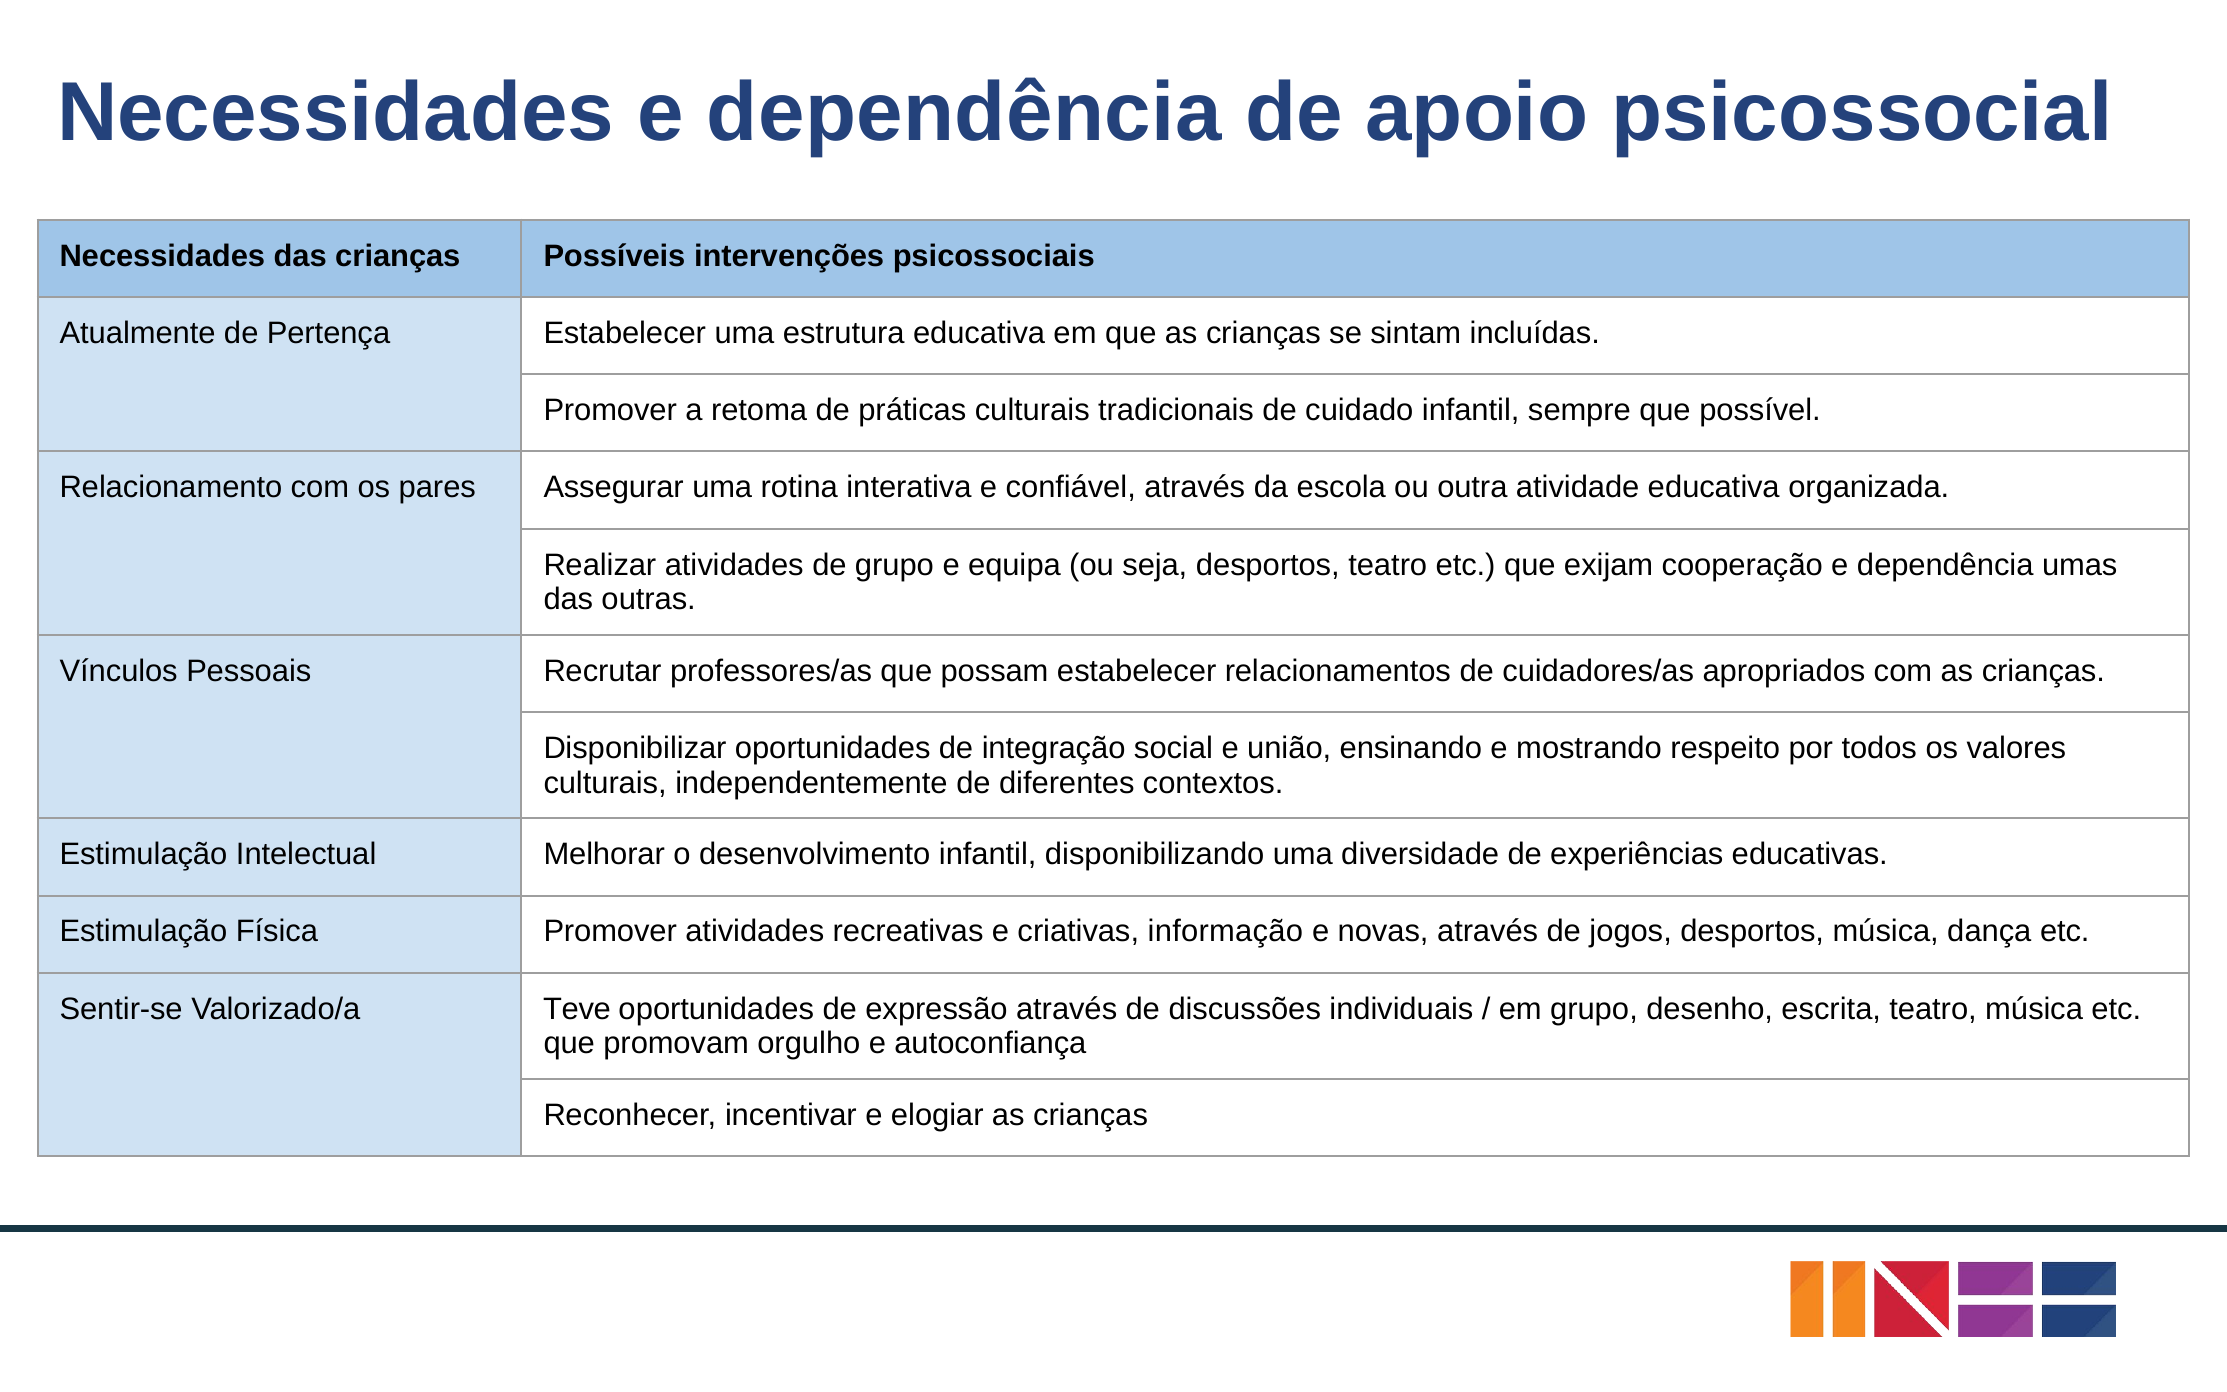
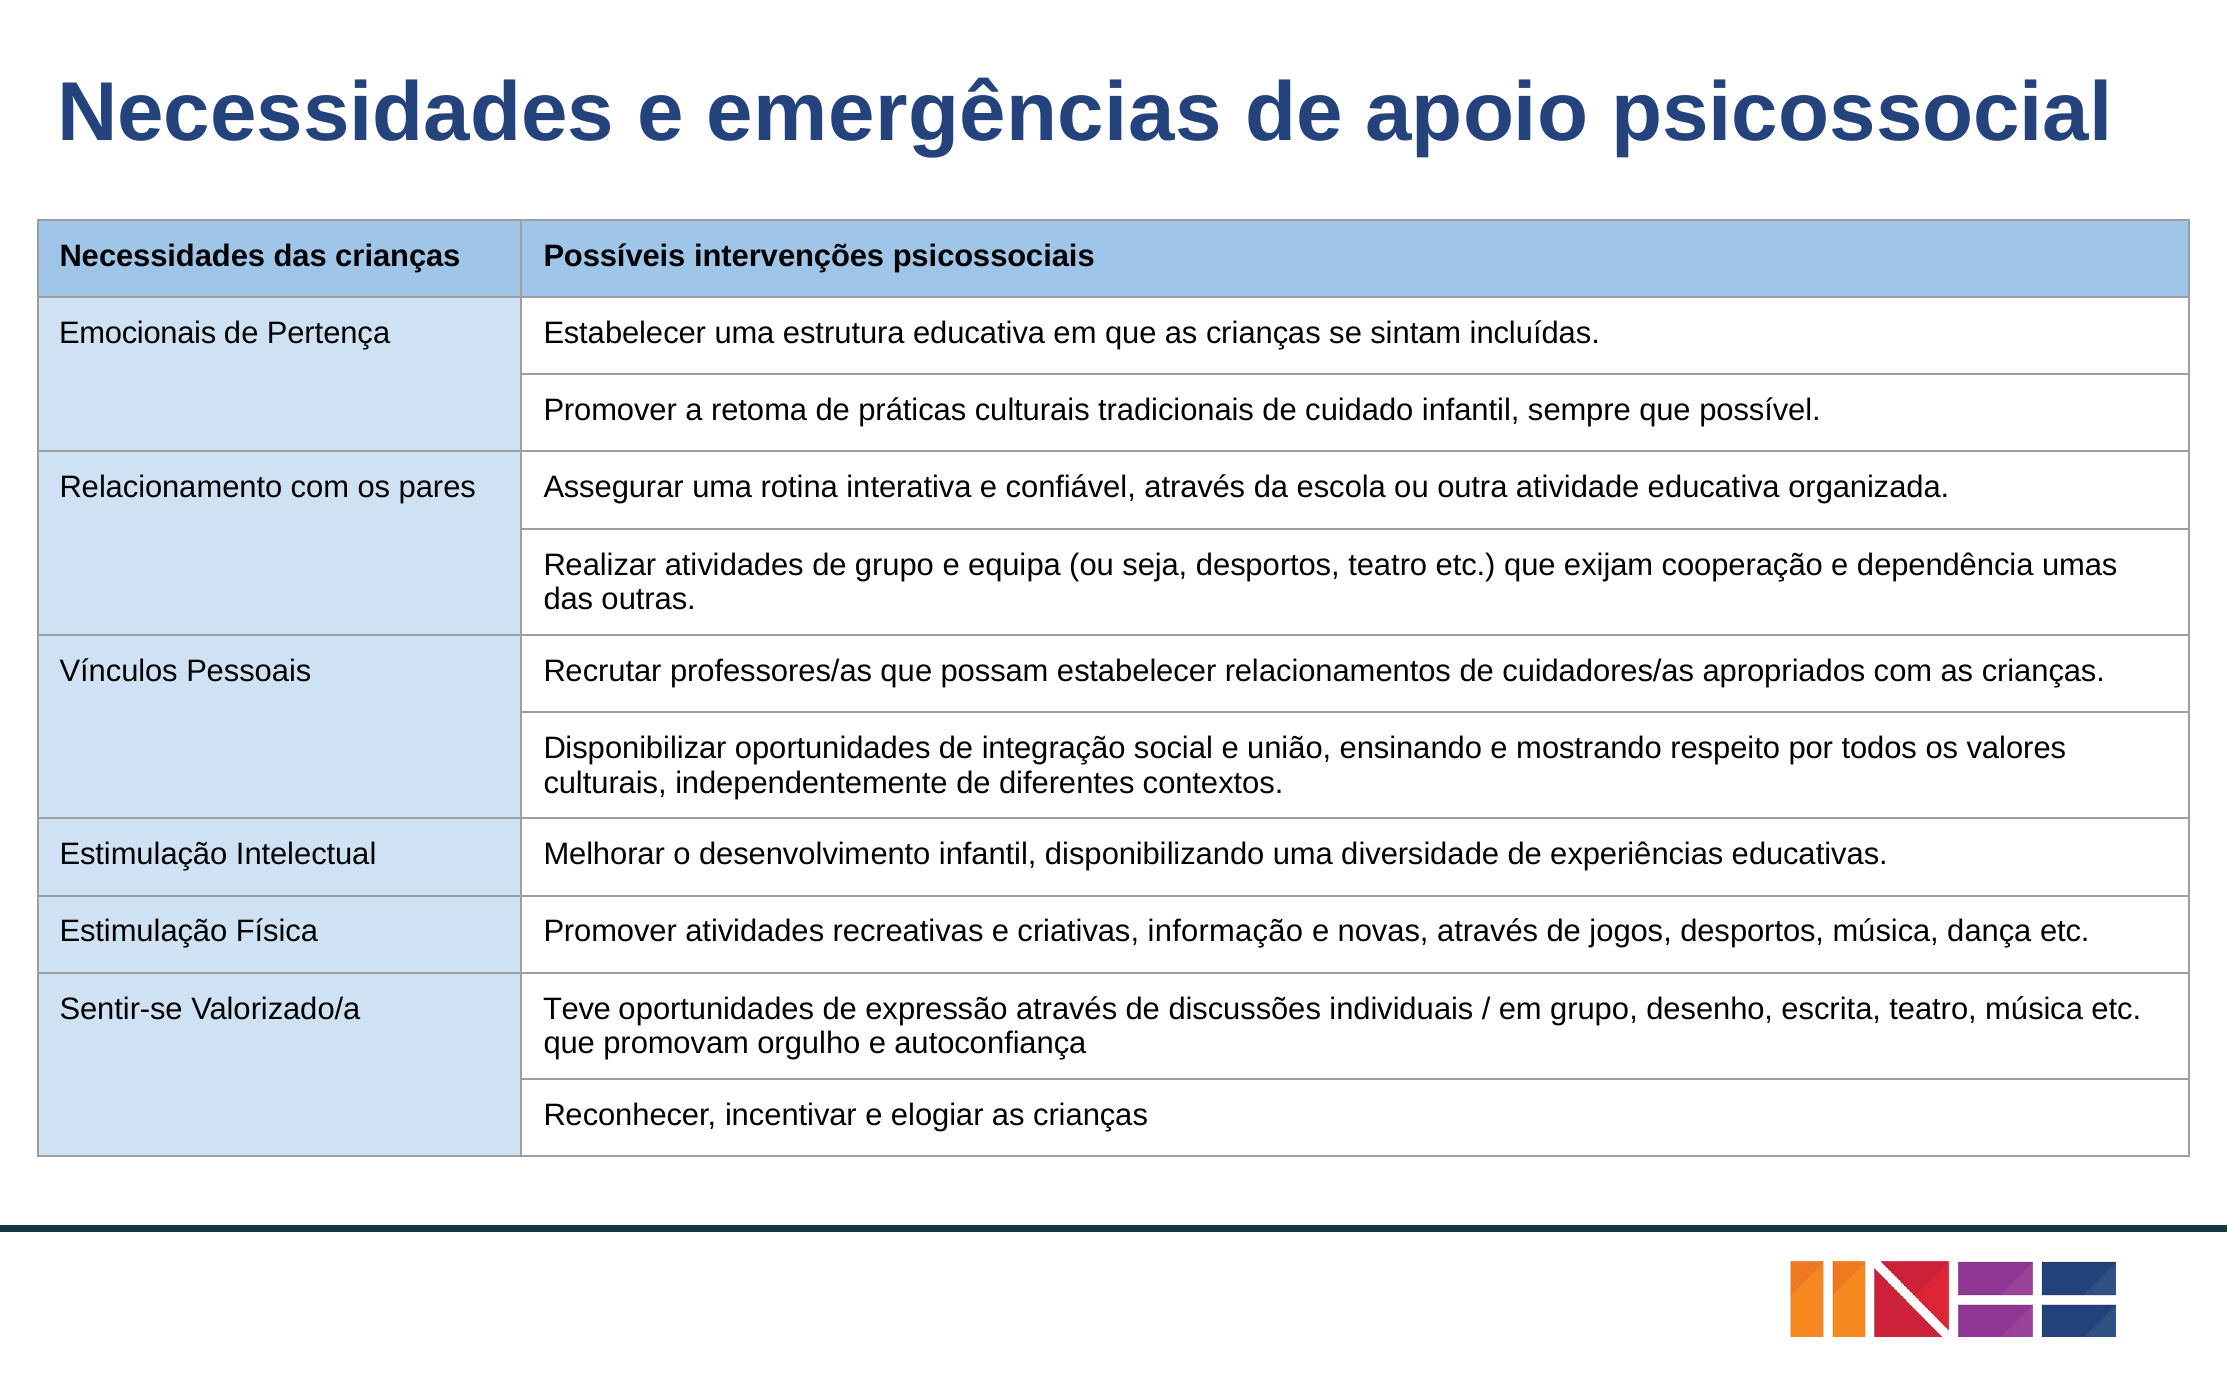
Necessidades e dependência: dependência -> emergências (964, 113)
Atualmente: Atualmente -> Emocionais (138, 333)
